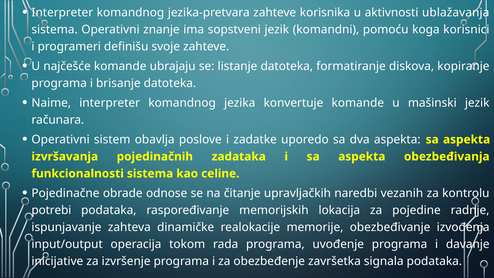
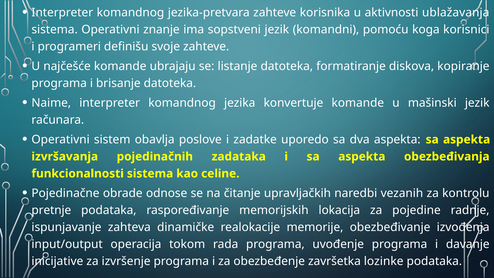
potrebi: potrebi -> pretnje (51, 210)
signala: signala -> lozinke (384, 261)
